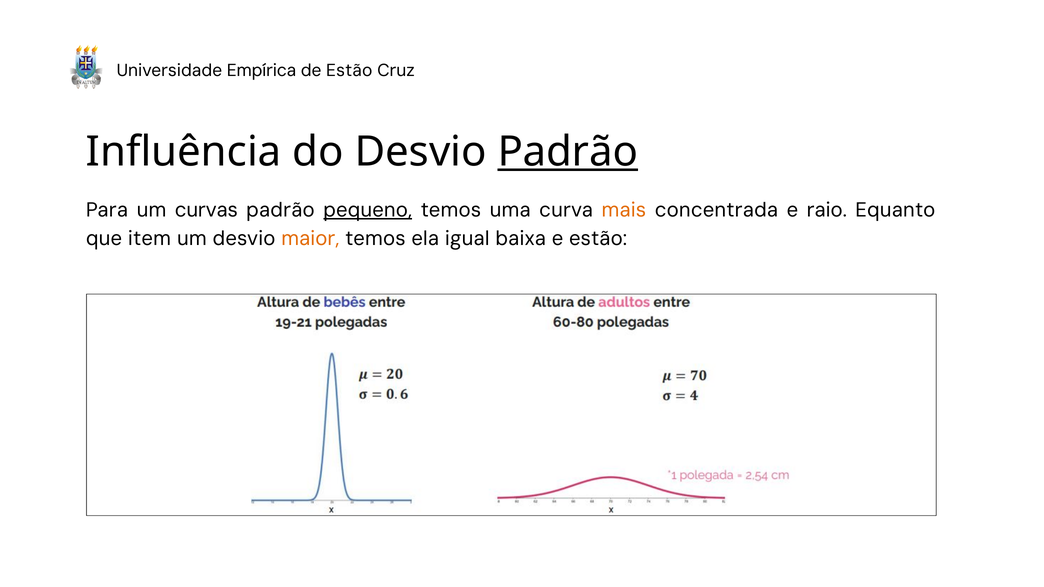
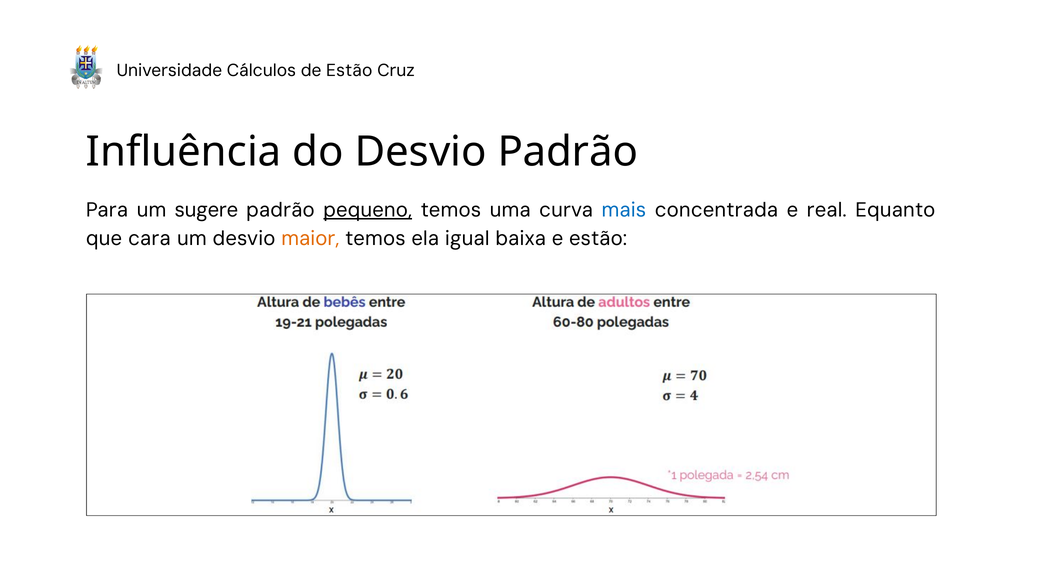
Empírica: Empírica -> Cálculos (261, 70)
Padrão underline: present -> none (568, 152)
curvas: curvas -> sugere (206, 210)
mais colour: orange -> blue (624, 210)
raio: raio -> real (827, 210)
item: item -> cara (149, 239)
